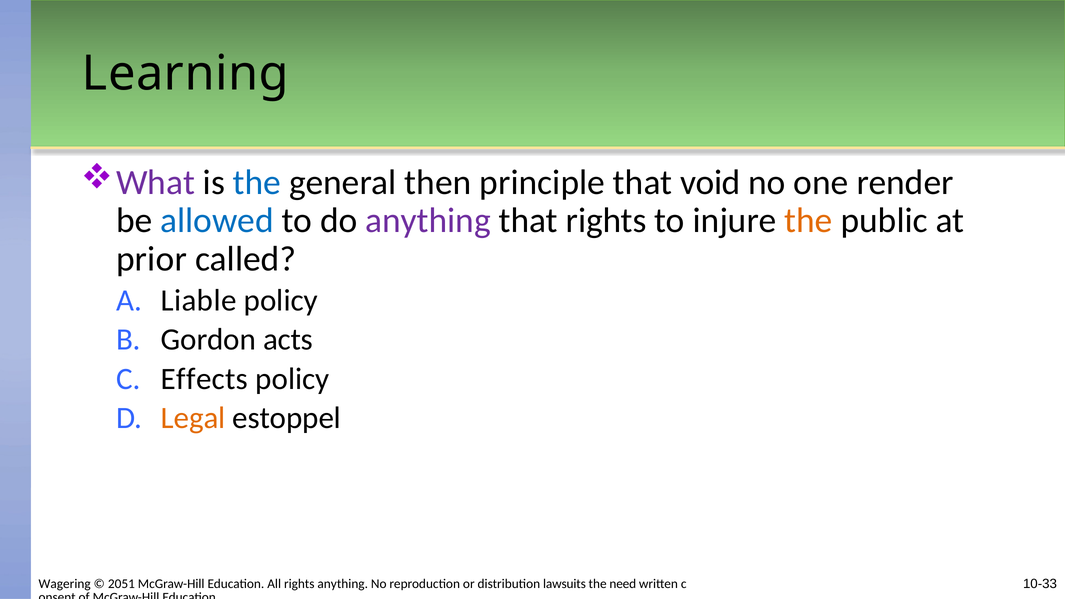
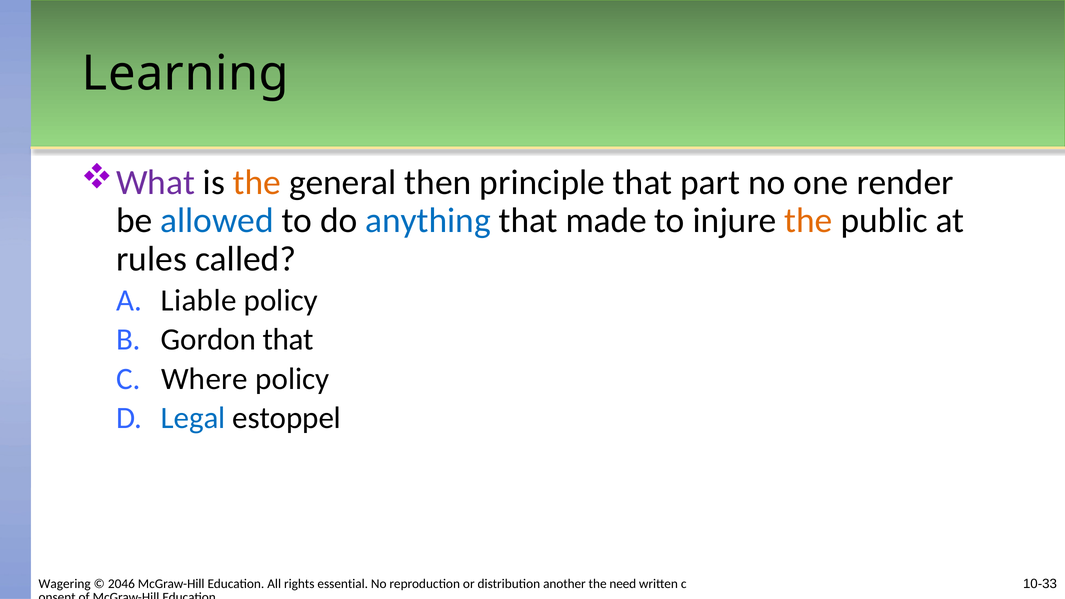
the colour: blue -> orange (257, 182)
void: void -> part (710, 182)
anything colour: purple -> blue (428, 221)
that rights: rights -> made (606, 221)
prior: prior -> rules (152, 259)
Gordon acts: acts -> that (288, 340)
Effects: Effects -> Where (205, 379)
Legal colour: orange -> blue (193, 418)
2051: 2051 -> 2046 (121, 584)
rights anything: anything -> essential (343, 584)
lawsuits: lawsuits -> another (564, 584)
